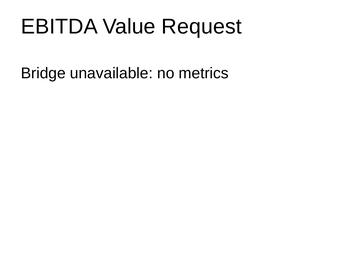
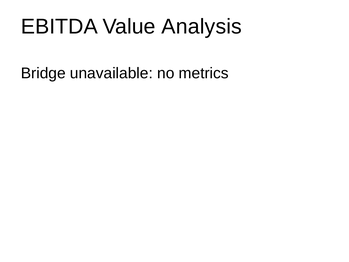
Request: Request -> Analysis (202, 26)
